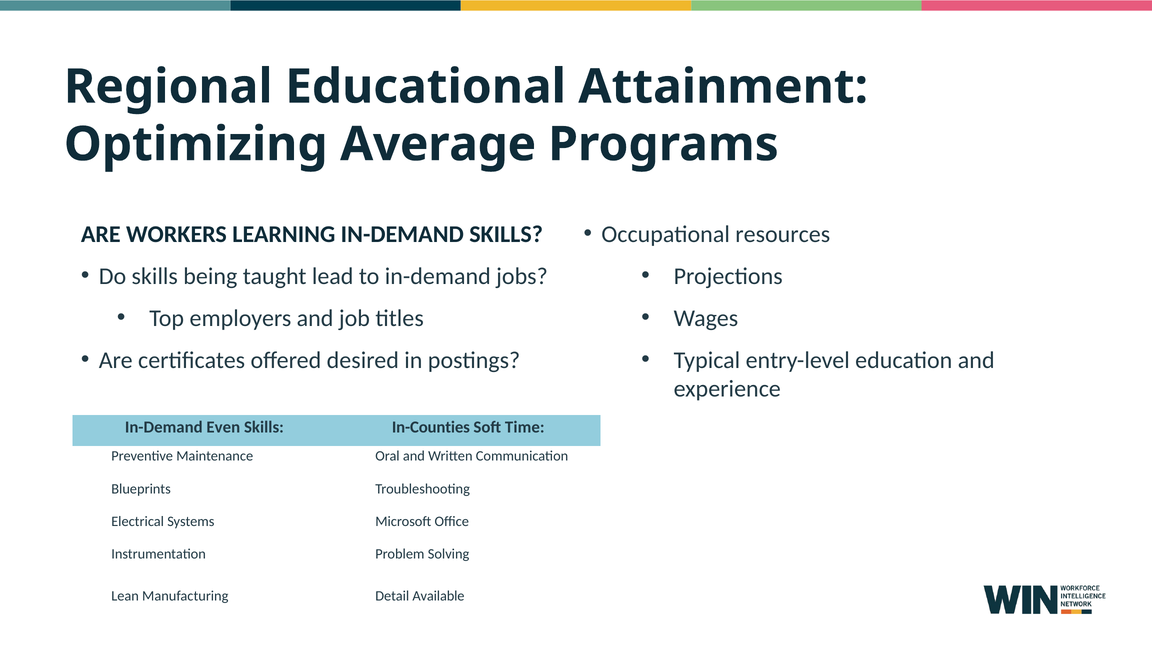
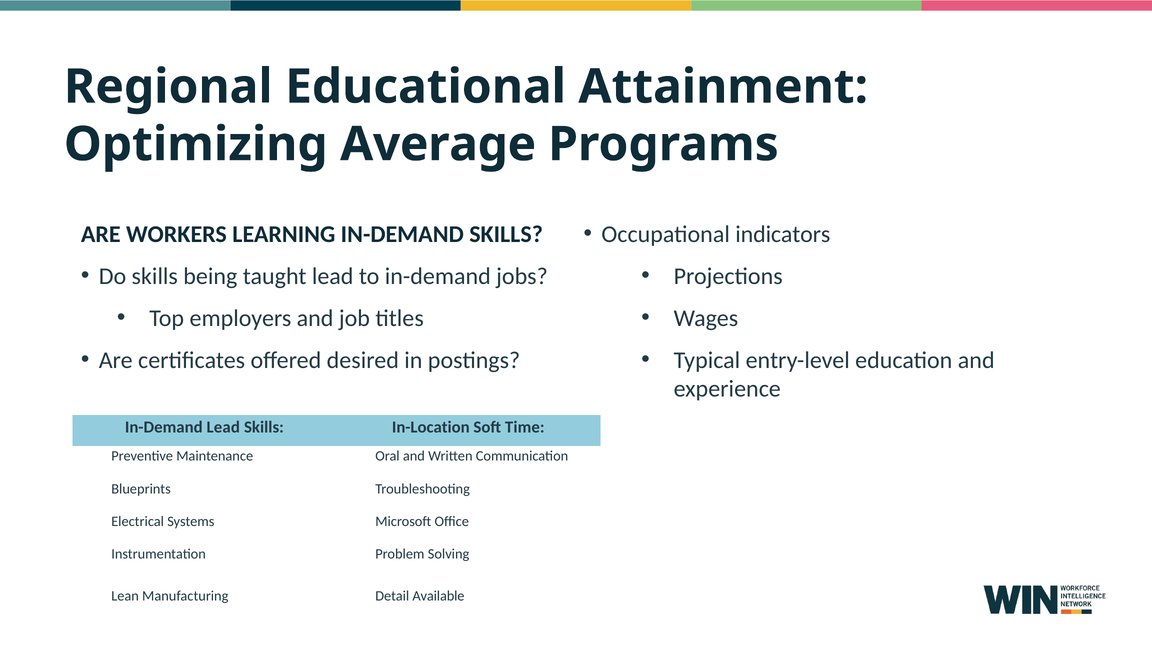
resources: resources -> indicators (783, 234)
In-Demand Even: Even -> Lead (223, 427)
In-Counties: In-Counties -> In-Location (431, 427)
